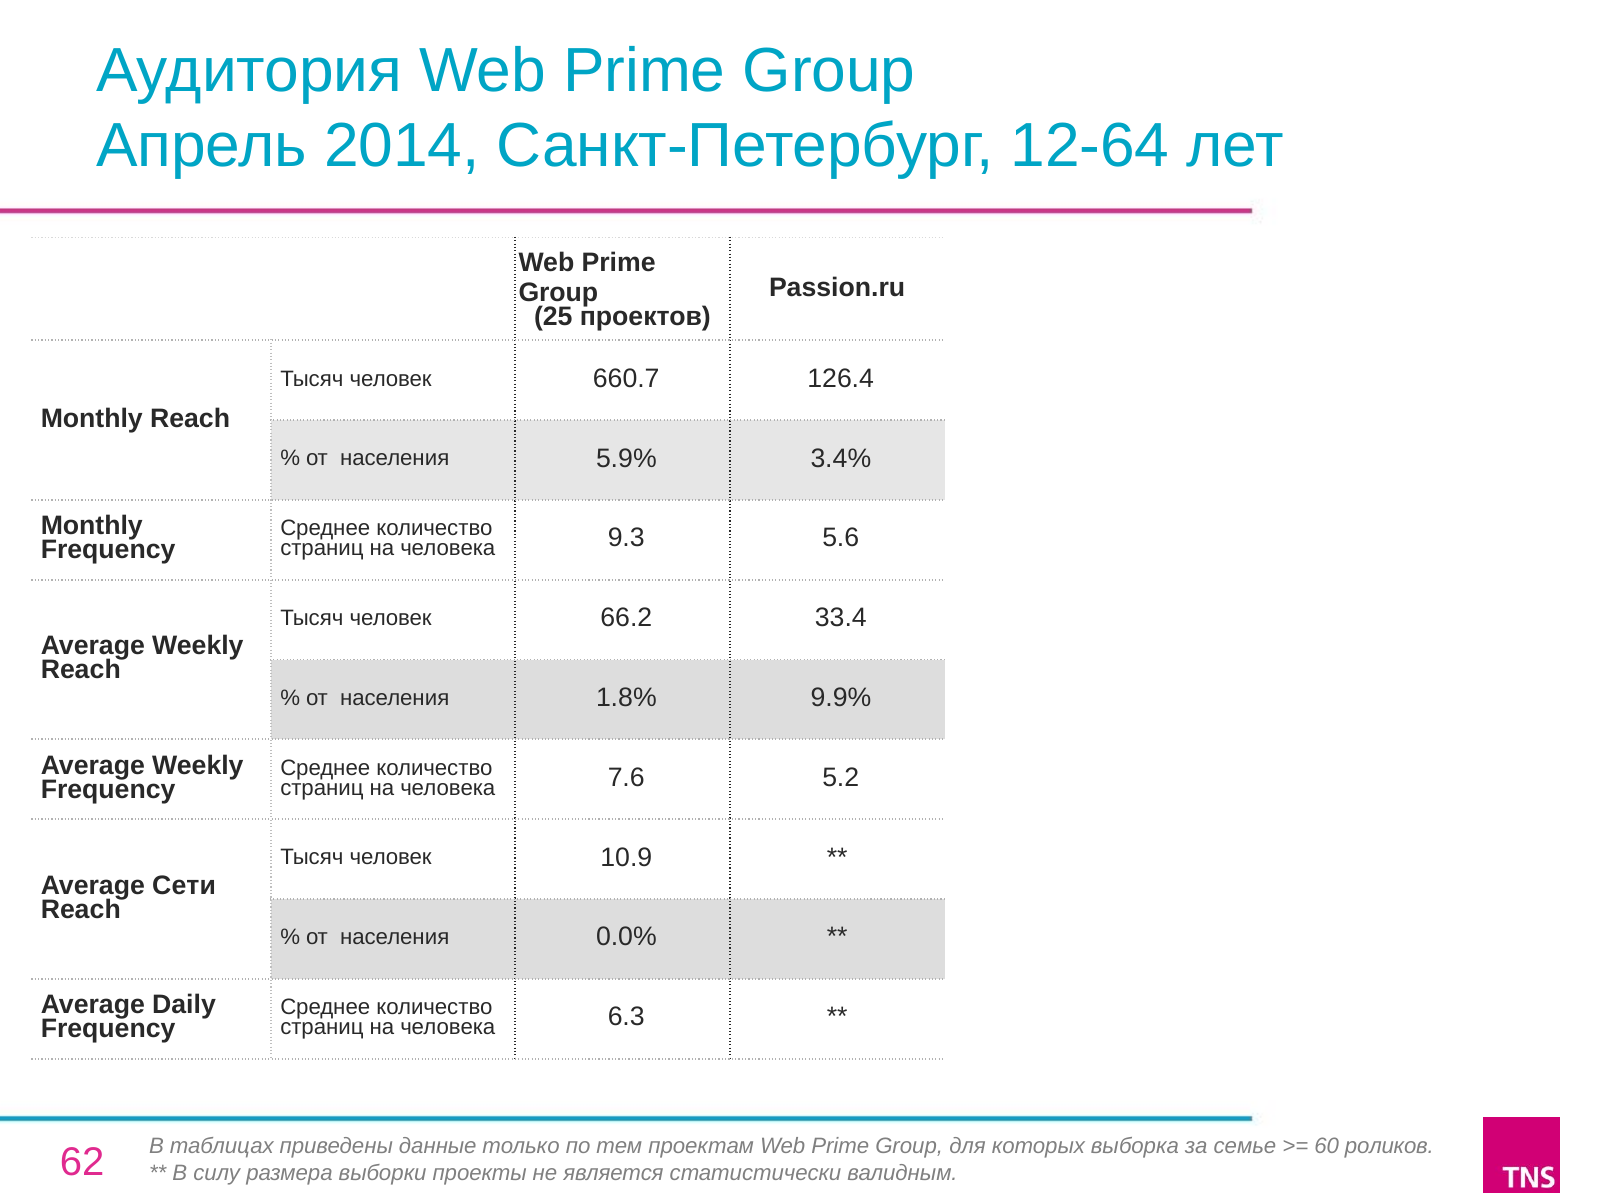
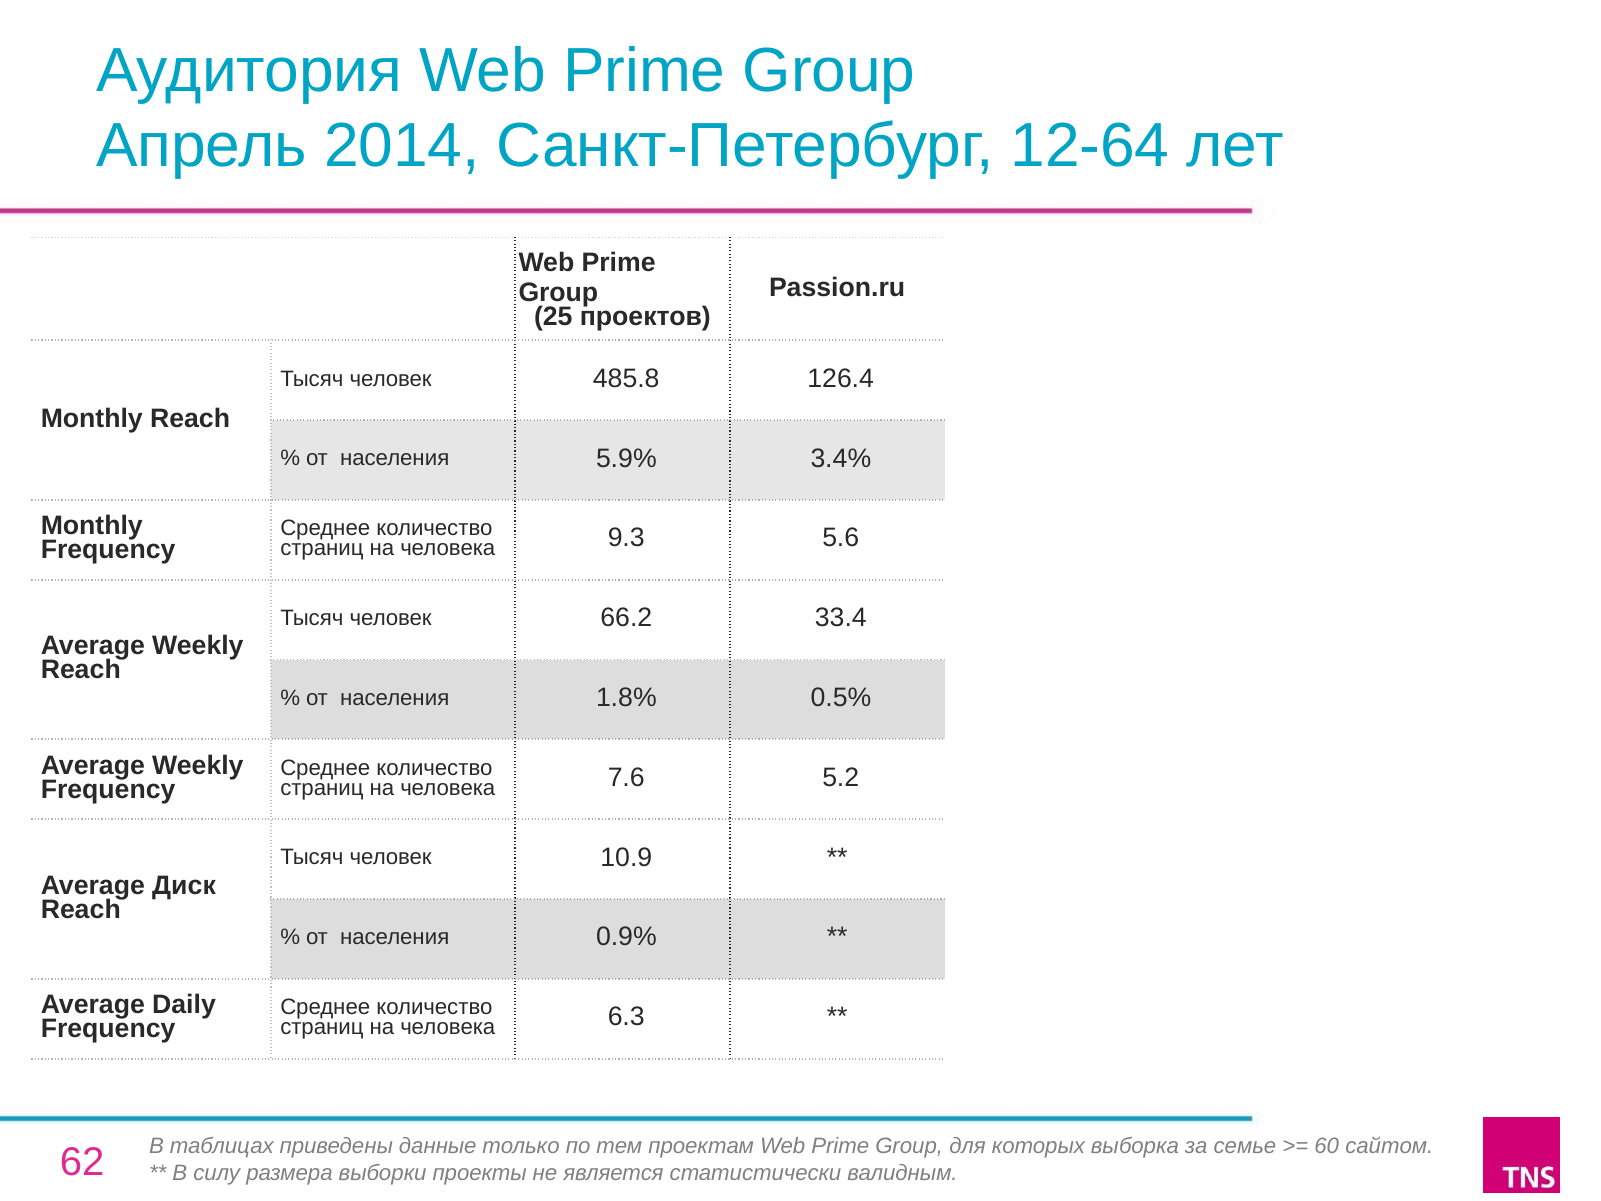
660.7: 660.7 -> 485.8 (626, 378)
9.9%: 9.9% -> 0.5% (841, 698)
Сети: Сети -> Диск (184, 885)
0.0%: 0.0% -> 0.9% (626, 937)
роликов: роликов -> сайтом (1389, 1146)
